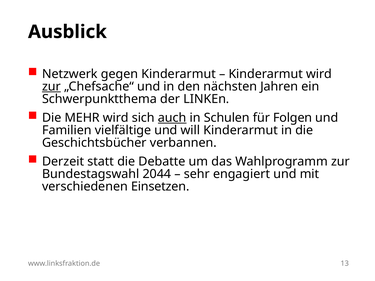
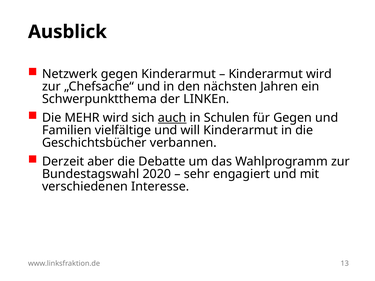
zur underline: present -> none (51, 87)
für Folgen: Folgen -> Gegen (293, 118)
statt: statt -> aber (101, 162)
2044: 2044 -> 2020 (157, 174)
Einsetzen: Einsetzen -> Interesse (160, 187)
